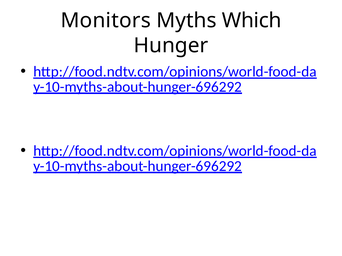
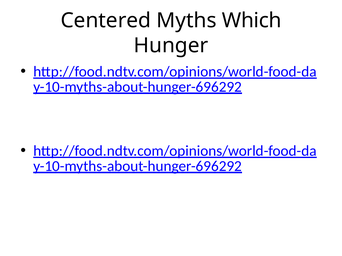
Monitors: Monitors -> Centered (106, 21)
